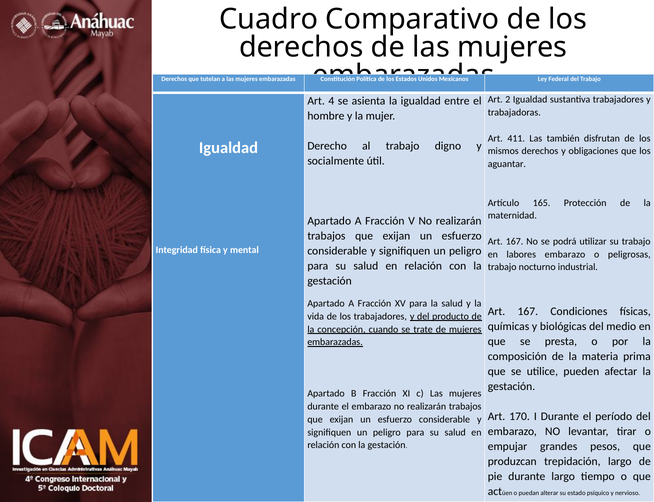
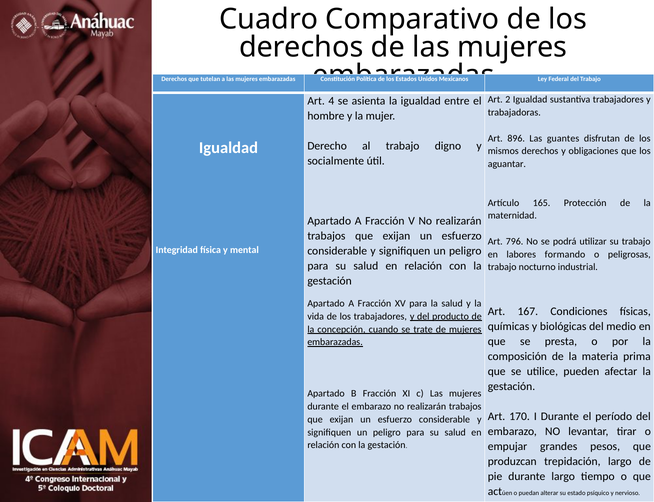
411: 411 -> 896 (516, 138)
también: también -> guantes (563, 138)
167: 167 -> 796 (515, 242)
labores embarazo: embarazo -> formando (565, 254)
